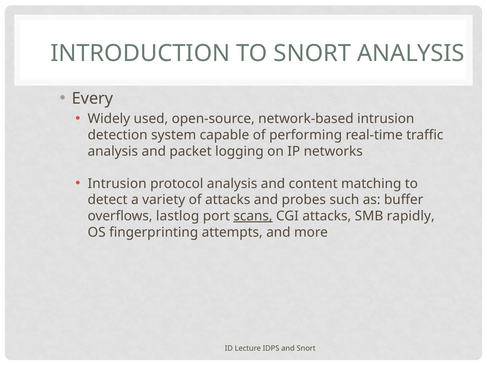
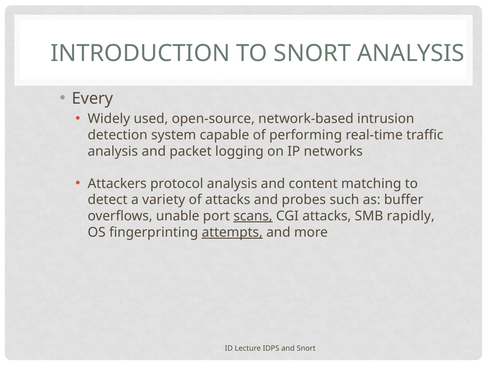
Intrusion: Intrusion -> Attackers (117, 184)
lastlog: lastlog -> unable (178, 216)
attempts underline: none -> present (232, 232)
